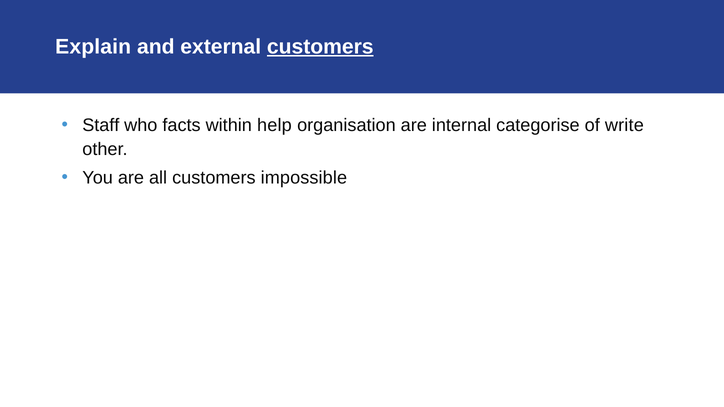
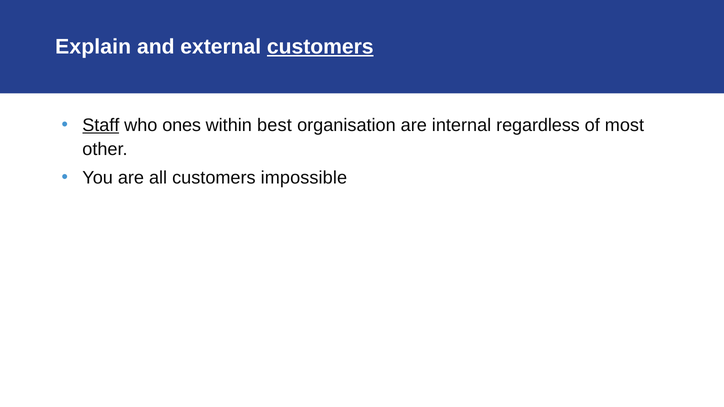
Staff underline: none -> present (101, 125)
facts: facts -> ones (182, 125)
help: help -> best (274, 125)
categorise: categorise -> regardless (538, 125)
write: write -> most (624, 125)
